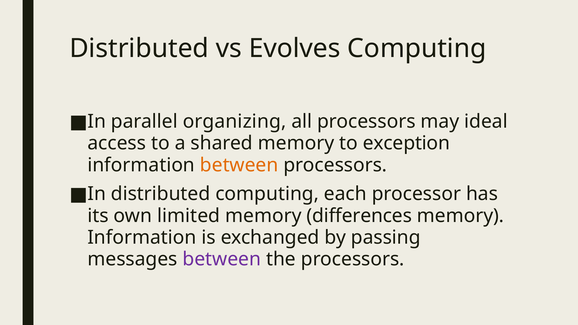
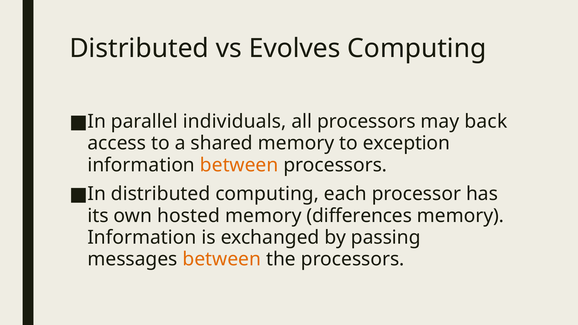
organizing: organizing -> individuals (235, 122)
ideal: ideal -> back (486, 122)
limited: limited -> hosted (189, 216)
between colour: purple -> orange (222, 259)
